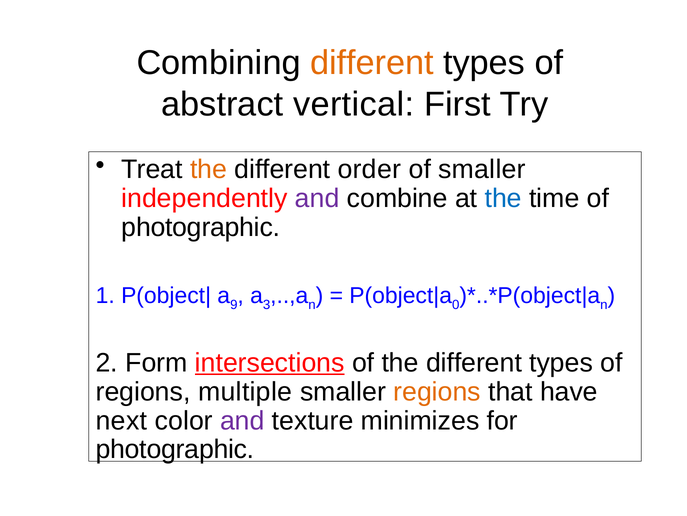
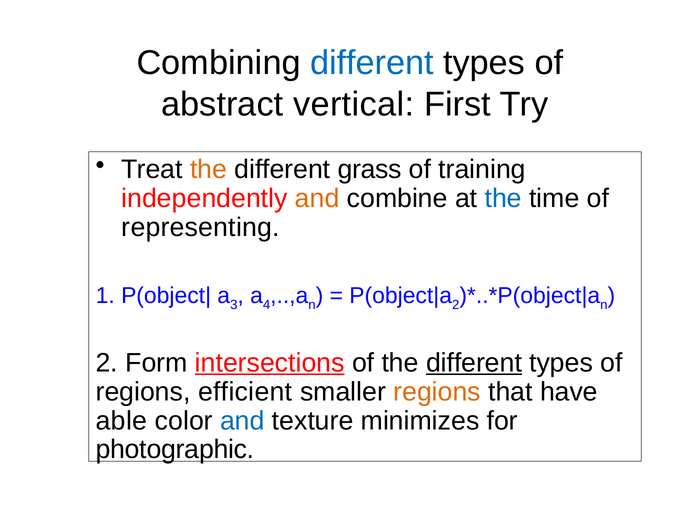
different colour: orange -> blue (372, 63)
order: order -> grass (370, 169)
of smaller: smaller -> training (482, 169)
and colour: purple -> orange (317, 198)
photographic: photographic -> representing (201, 227)
9: 9 -> 3 (234, 304)
3: 3 -> 4 (267, 304)
0: 0 -> 2 (456, 304)
different underline: none -> present (474, 362)
multiple: multiple -> efficient (245, 391)
next: next -> able (121, 420)
and colour: purple -> blue (242, 420)
